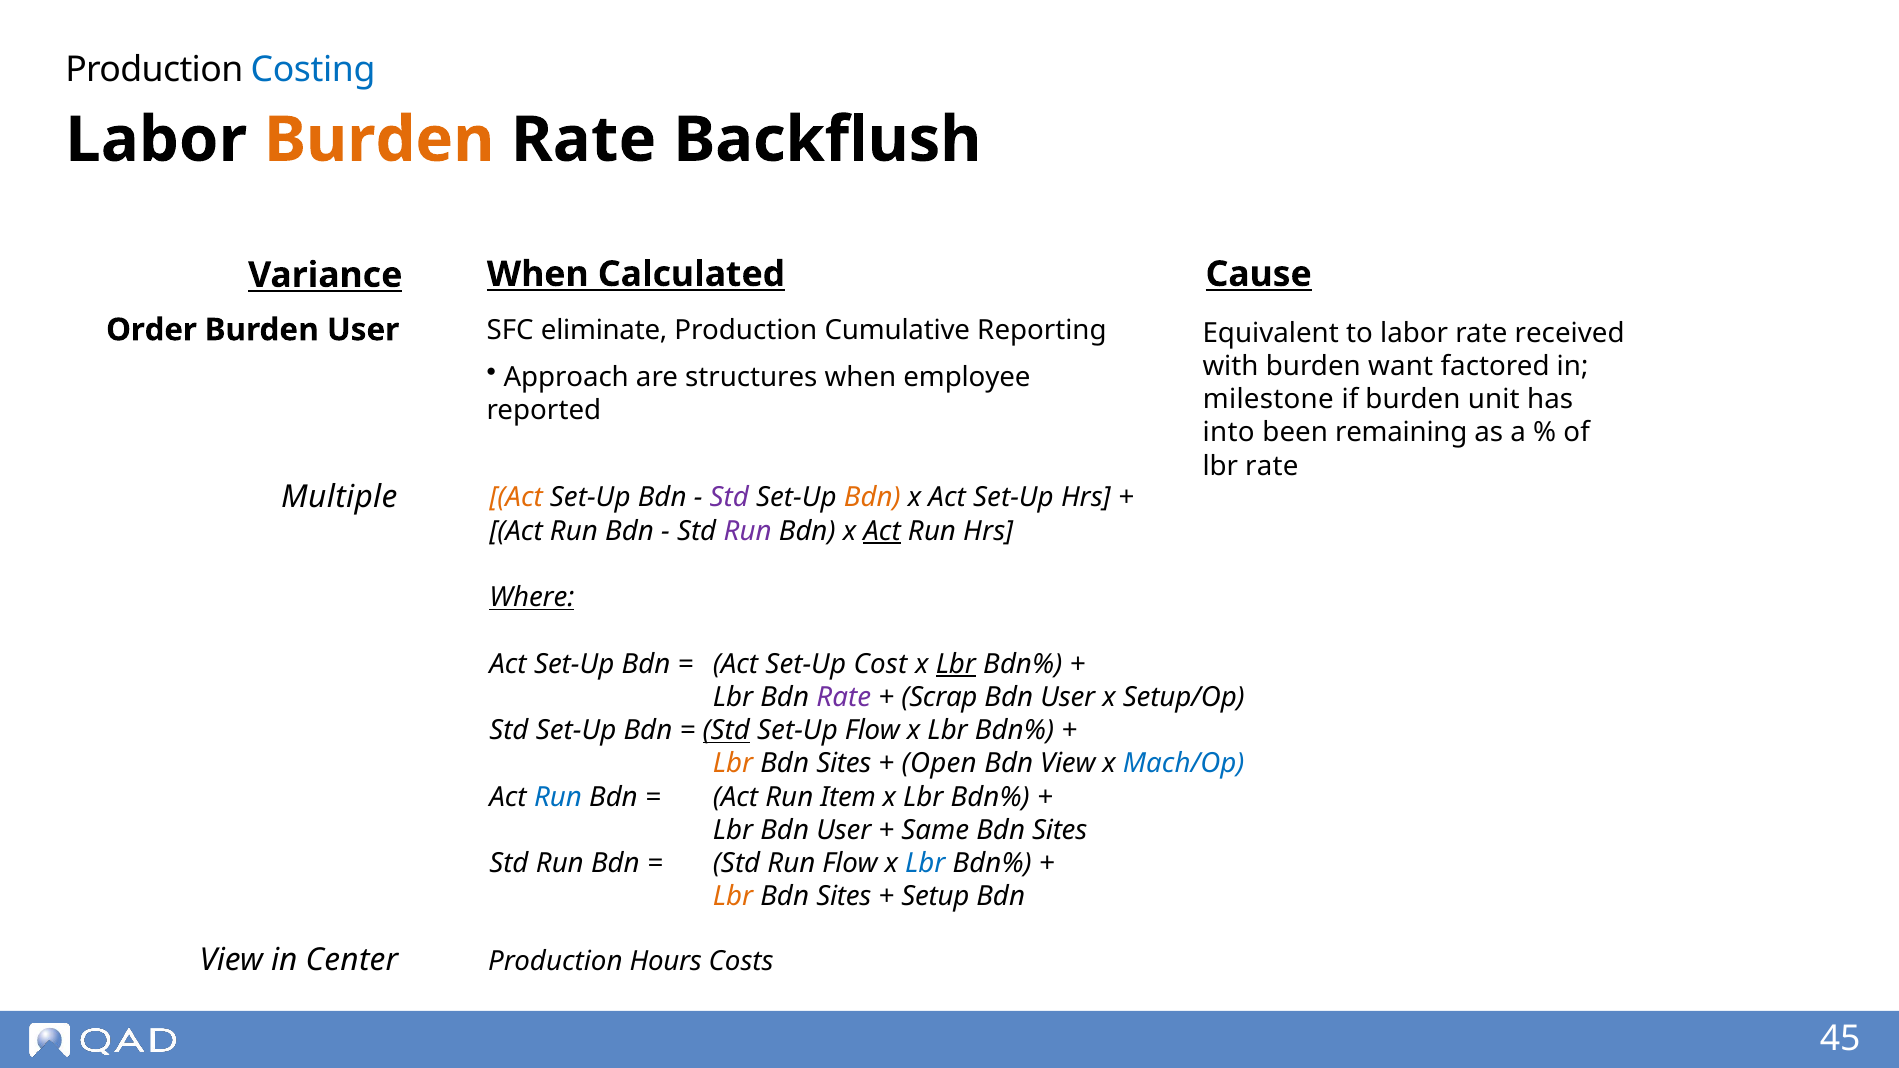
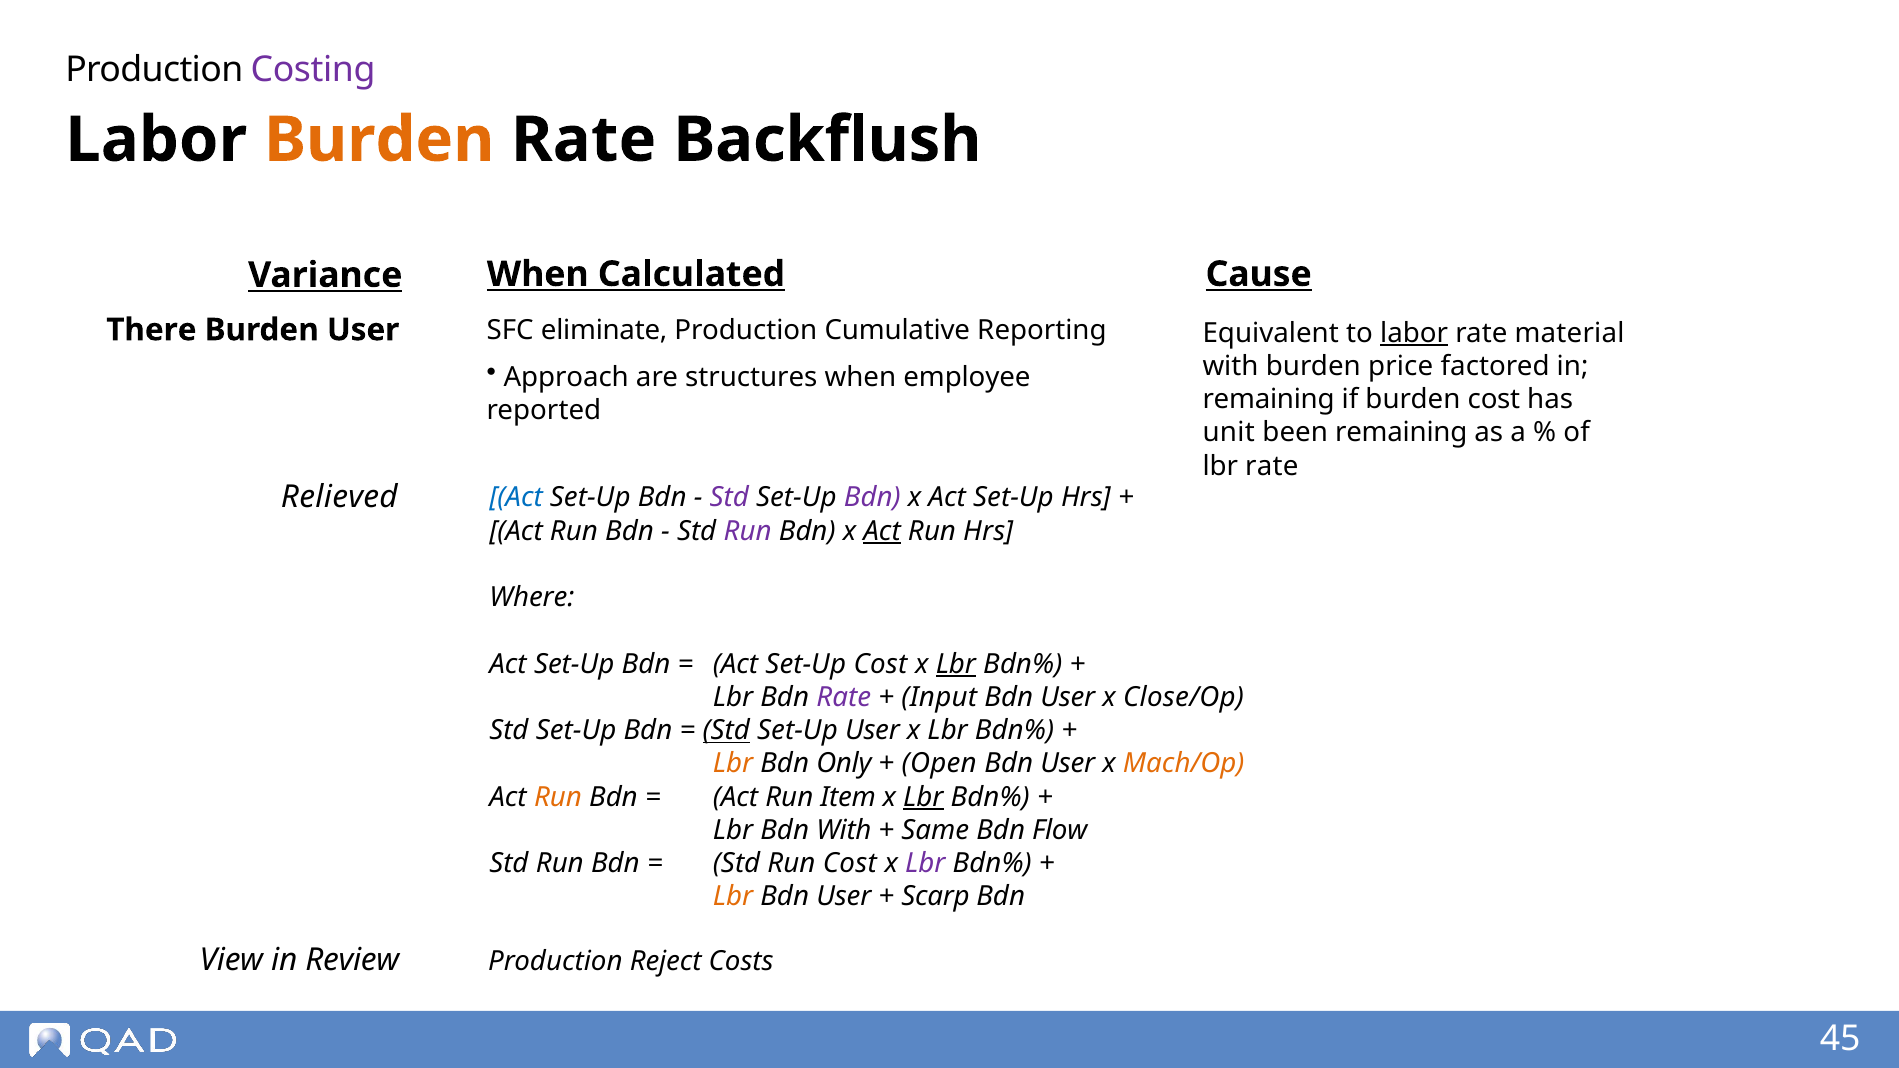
Costing colour: blue -> purple (313, 70)
Order: Order -> There (151, 330)
labor underline: none -> present (1414, 333)
received: received -> material (1570, 333)
want: want -> price (1401, 366)
milestone: milestone -> remaining (1269, 400)
burden unit: unit -> cost (1494, 400)
into: into -> unit (1229, 433)
Multiple: Multiple -> Relieved (339, 497)
Act colour: orange -> blue (516, 498)
Bdn colour: orange -> purple (872, 498)
Where underline: present -> none (532, 598)
Scrap: Scrap -> Input (939, 697)
Setup/Op: Setup/Op -> Close/Op (1184, 697)
Set-Up Flow: Flow -> User (872, 731)
Sites: Sites -> Only (844, 764)
View: View -> User (1068, 764)
Mach/Op colour: blue -> orange (1184, 764)
Run colour: blue -> orange (558, 797)
Lbr underline: none -> present (923, 797)
Lbr Bdn User: User -> With (844, 830)
Sites: Sites -> Flow (1060, 830)
Run Flow: Flow -> Cost (850, 864)
Lbr colour: blue -> purple (925, 864)
Sites: Sites -> User (844, 897)
Setup: Setup -> Scarp (935, 897)
Center: Center -> Review (352, 960)
Hours: Hours -> Reject (666, 962)
